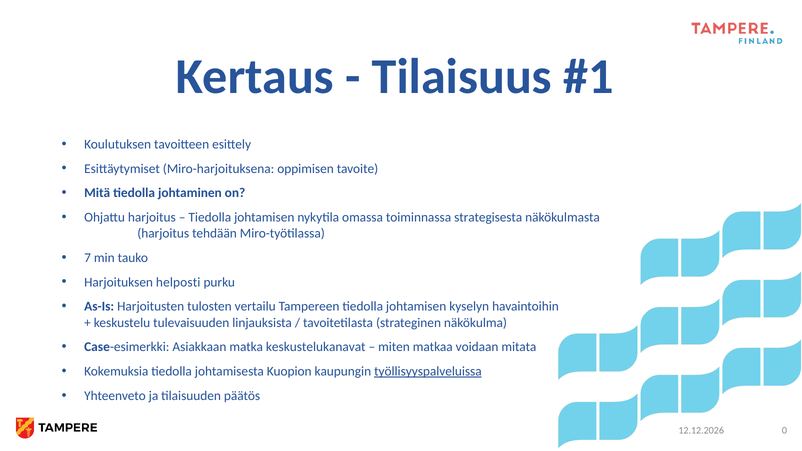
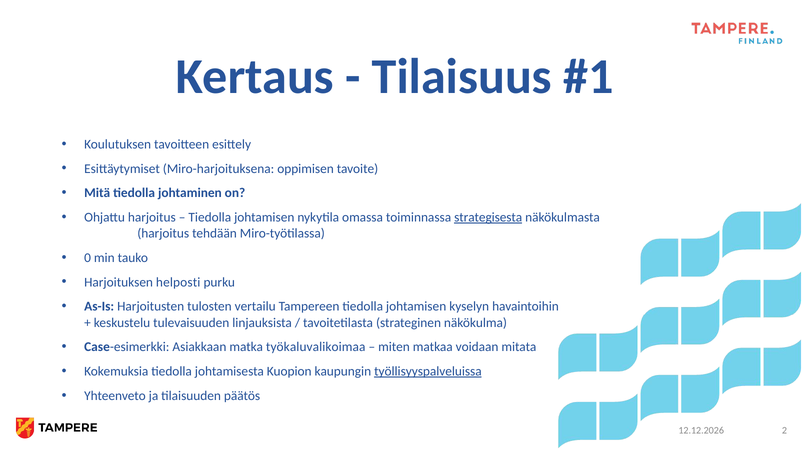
strategisesta underline: none -> present (488, 217)
7: 7 -> 0 (88, 258)
keskustelukanavat: keskustelukanavat -> työkaluvalikoimaa (316, 347)
0: 0 -> 2 (784, 431)
